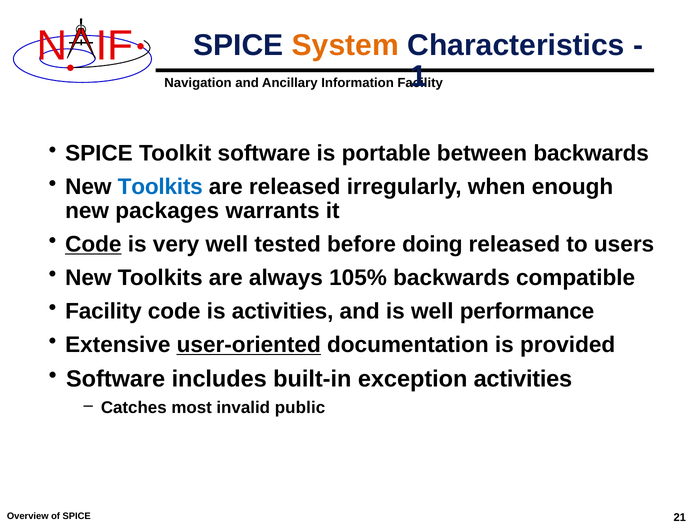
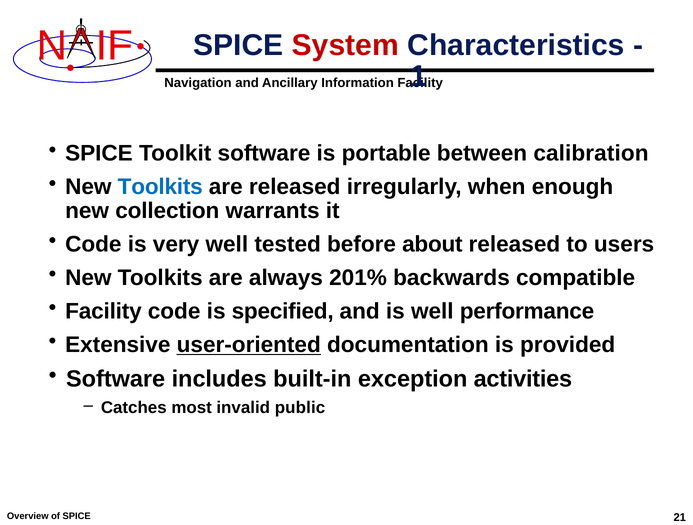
System colour: orange -> red (345, 45)
between backwards: backwards -> calibration (591, 154)
packages: packages -> collection (167, 211)
Code underline: present -> none (93, 245)
doing: doing -> about (432, 245)
105%: 105% -> 201% (358, 278)
is activities: activities -> specified (283, 312)
